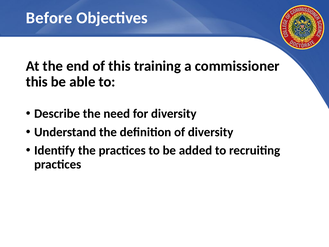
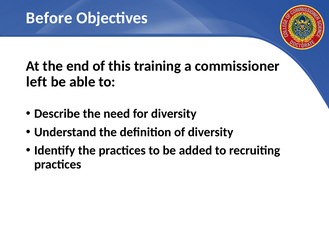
this: this -> left (37, 82)
